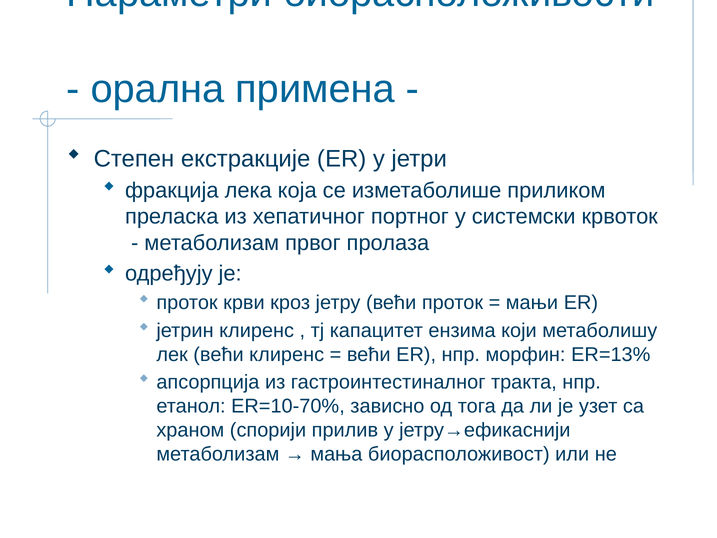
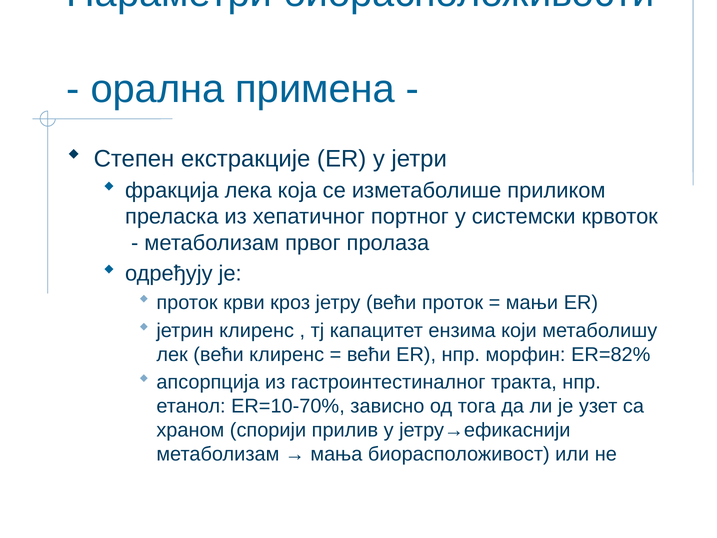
ER=13%: ER=13% -> ER=82% (611, 354)
